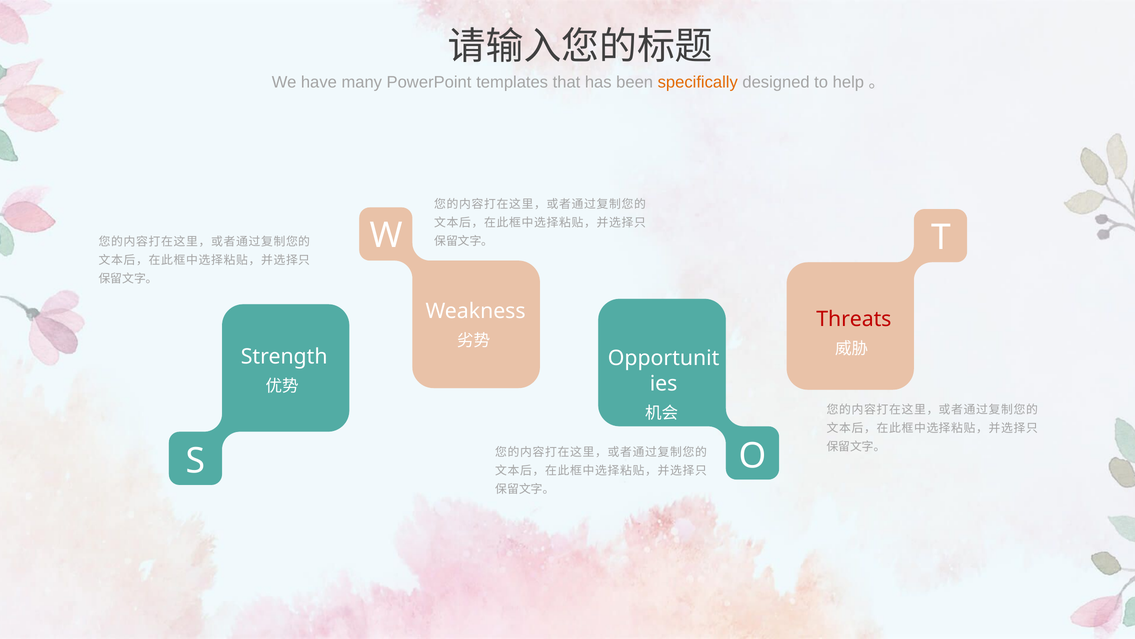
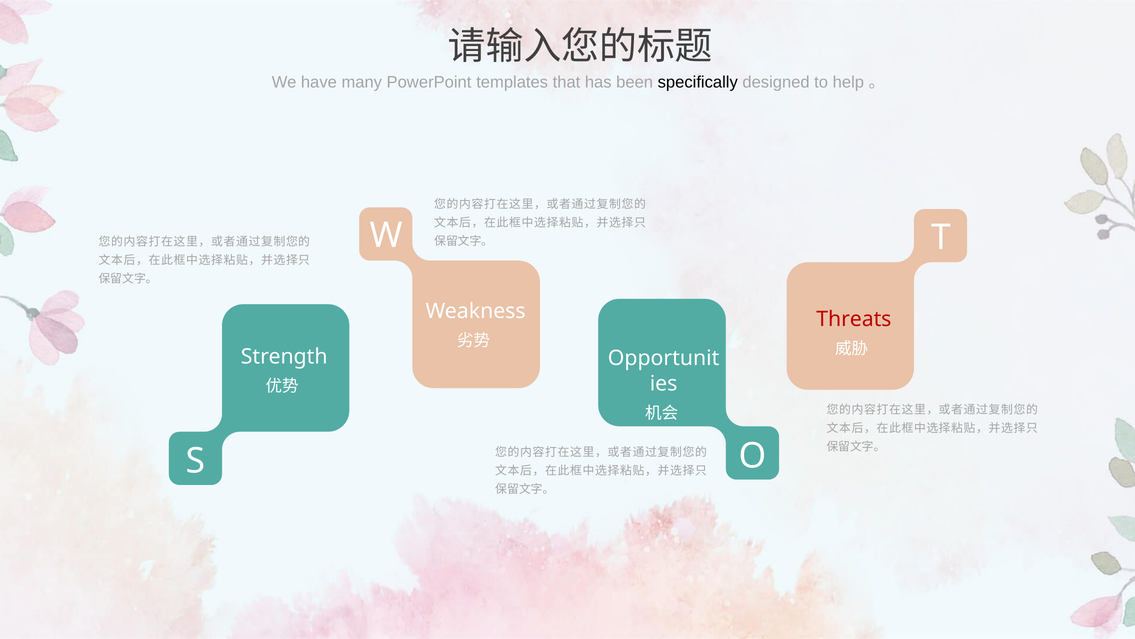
specifically colour: orange -> black (698, 82)
